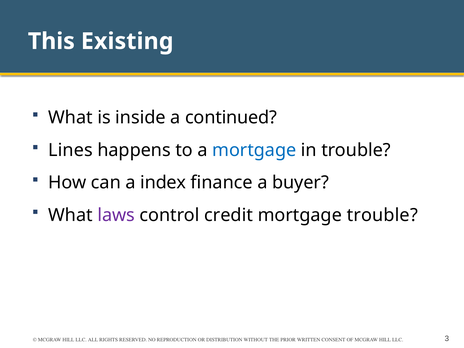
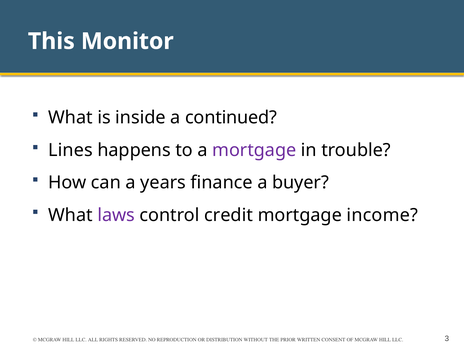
Existing: Existing -> Monitor (127, 41)
mortgage colour: blue -> purple (254, 150)
index: index -> years (163, 183)
mortgage trouble: trouble -> income (382, 215)
